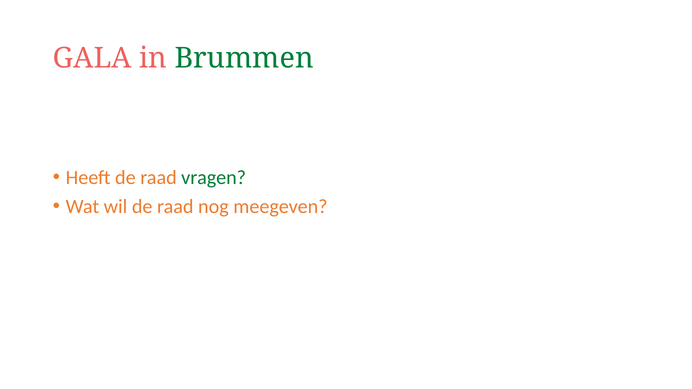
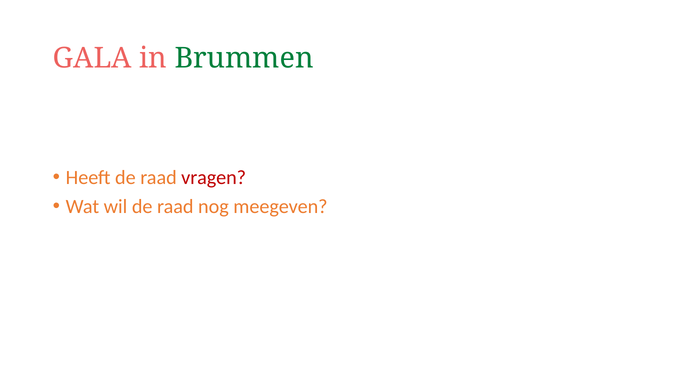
vragen colour: green -> red (214, 177)
